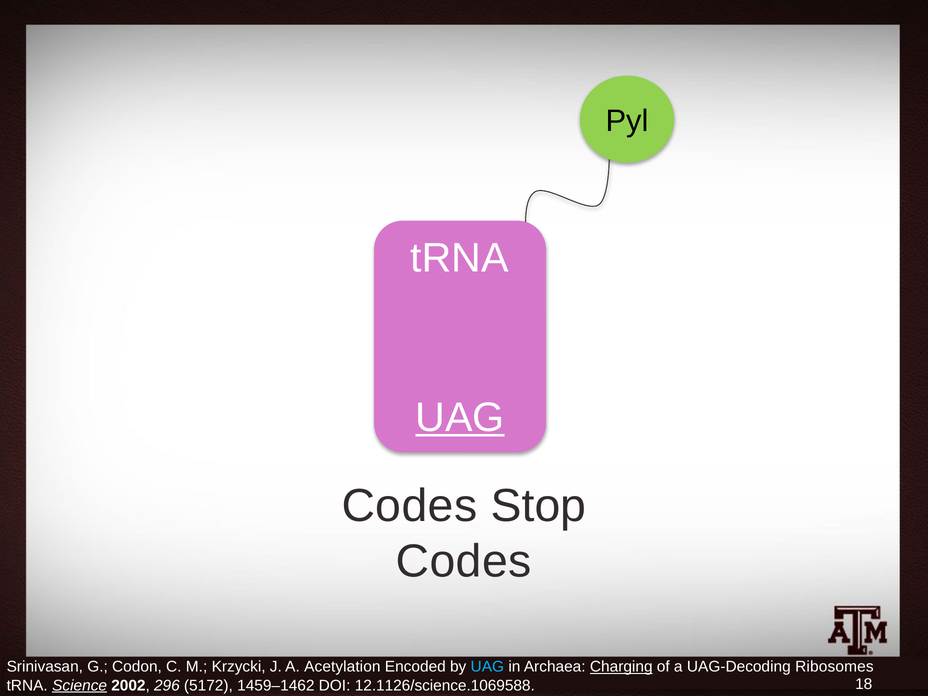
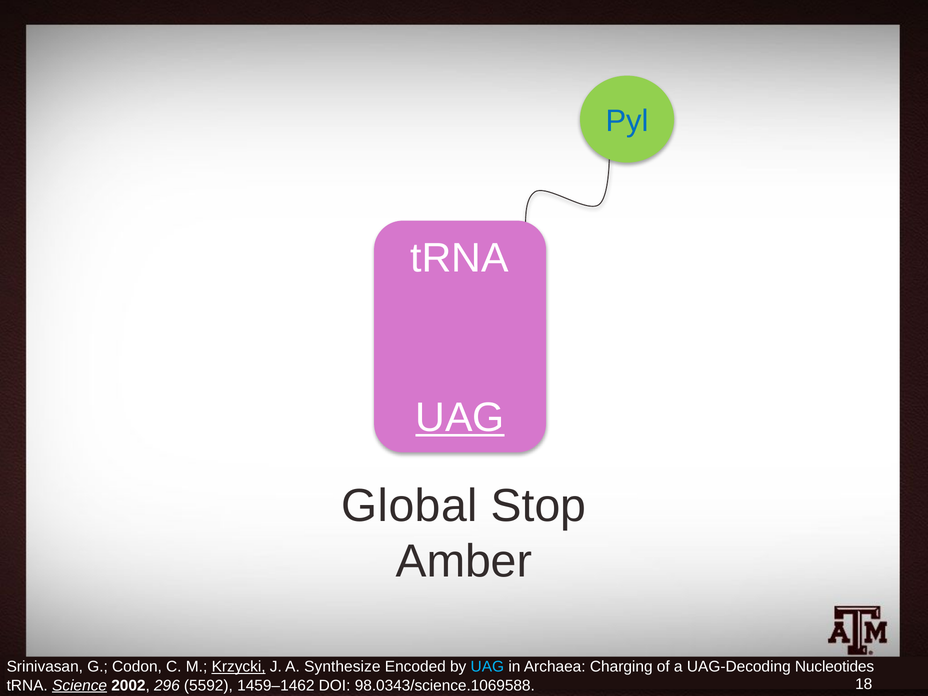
Pyl colour: black -> blue (627, 121)
Codes: Codes -> Global (410, 506)
Codes: Codes -> Amber (464, 562)
Krzycki underline: none -> present (239, 667)
Acetylation: Acetylation -> Synthesize (342, 667)
Charging underline: present -> none (621, 667)
Ribosomes: Ribosomes -> Nucleotides (835, 667)
5172: 5172 -> 5592 (208, 685)
12.1126/science.1069588: 12.1126/science.1069588 -> 98.0343/science.1069588 (445, 685)
